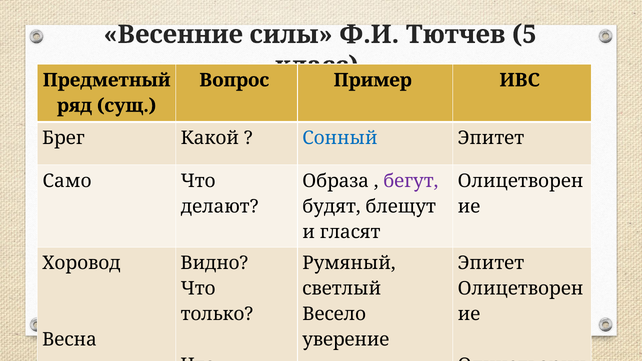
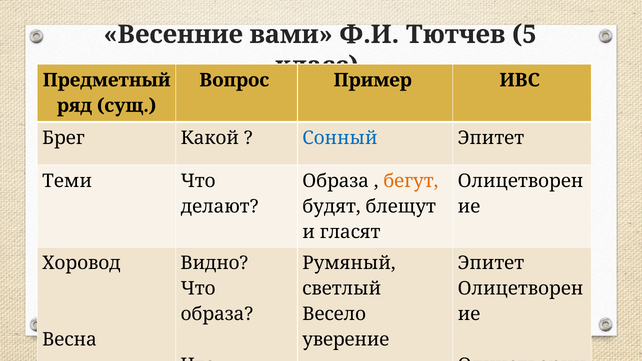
силы: силы -> вами (291, 35)
Само: Само -> Теми (67, 181)
бегут colour: purple -> orange (411, 181)
только: только -> образа (217, 314)
